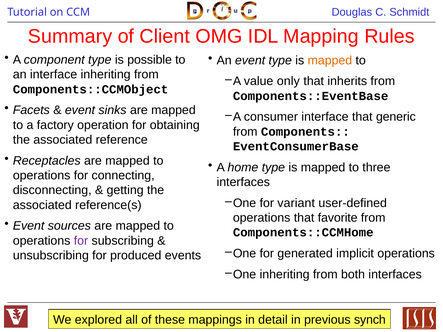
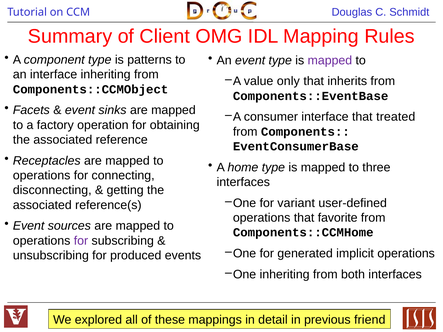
possible: possible -> patterns (150, 60)
mapped colour: orange -> purple (330, 60)
generic: generic -> treated (396, 117)
synch: synch -> friend (370, 320)
